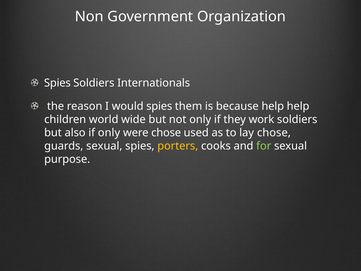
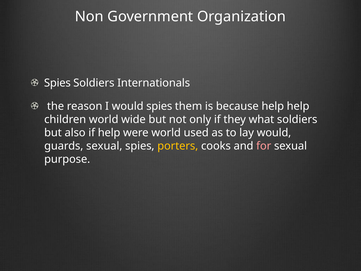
work: work -> what (261, 119)
if only: only -> help (109, 133)
were chose: chose -> world (166, 133)
lay chose: chose -> would (274, 133)
for colour: light green -> pink (264, 146)
